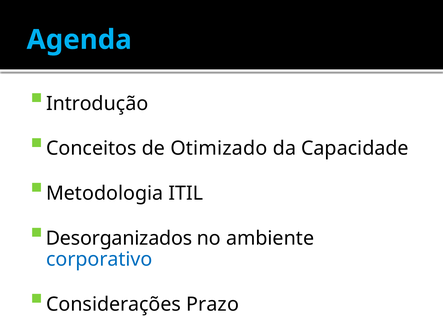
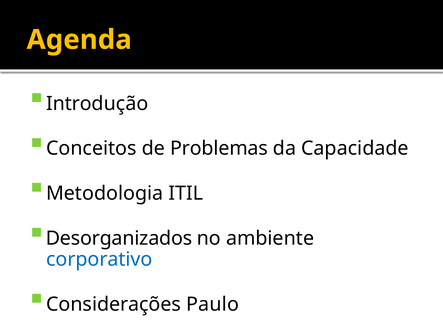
Agenda colour: light blue -> yellow (79, 40)
Otimizado: Otimizado -> Problemas (219, 149)
Prazo: Prazo -> Paulo (213, 305)
